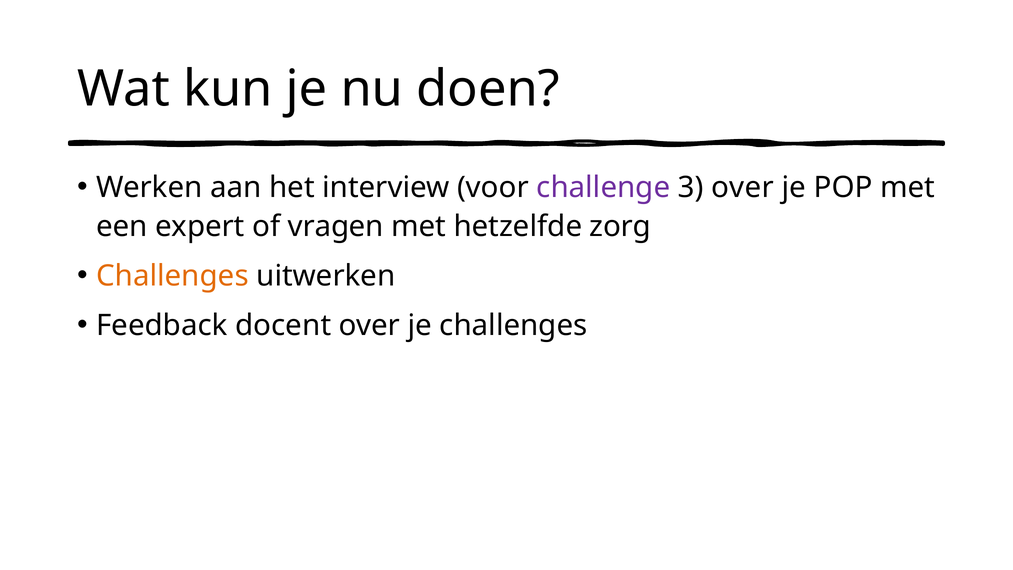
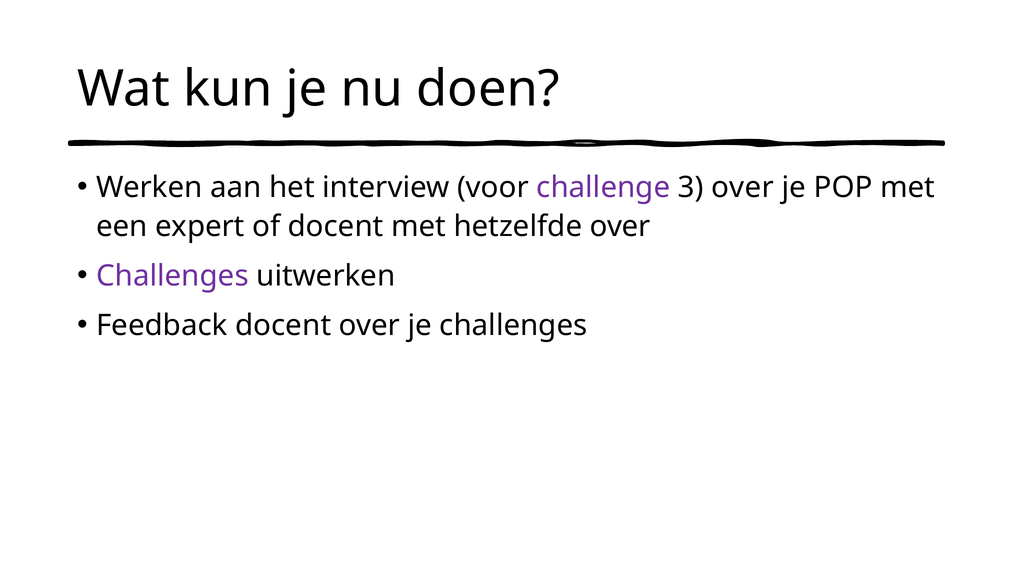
of vragen: vragen -> docent (336, 226)
hetzelfde zorg: zorg -> over (620, 226)
Challenges colour: orange -> purple (172, 276)
